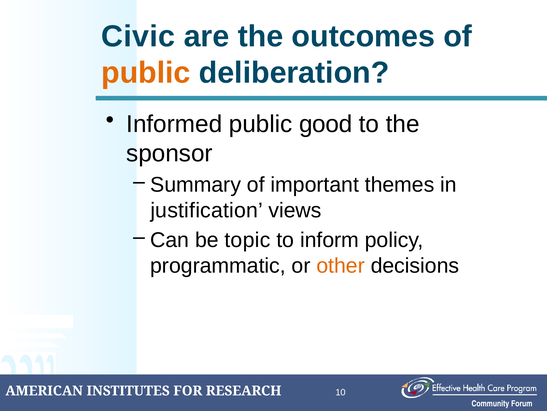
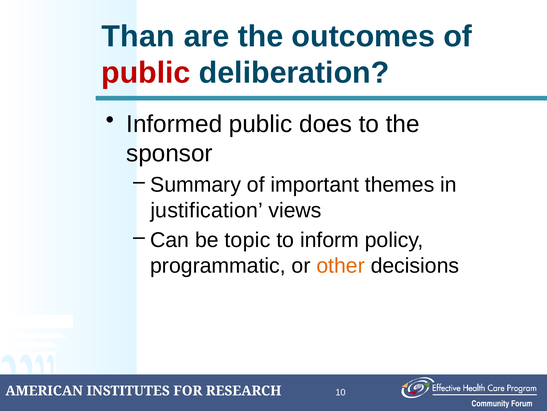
Civic: Civic -> Than (138, 36)
public colour: orange -> red (146, 73)
good: good -> does (326, 124)
